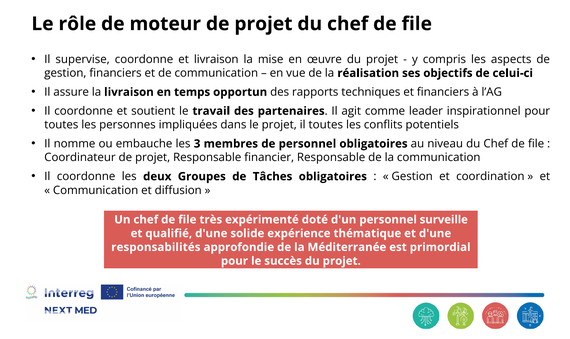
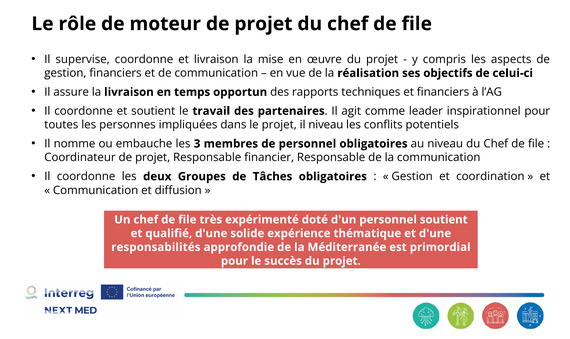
il toutes: toutes -> niveau (326, 125)
personnel surveille: surveille -> soutient (444, 220)
